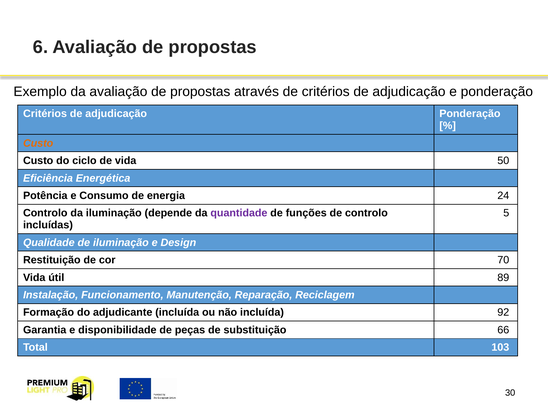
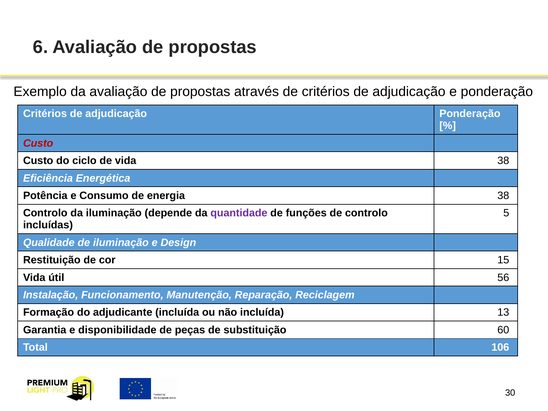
Custo colour: orange -> red (38, 143)
vida 50: 50 -> 38 (503, 161)
energia 24: 24 -> 38 (503, 196)
70: 70 -> 15 (503, 260)
89: 89 -> 56 (503, 278)
92: 92 -> 13 (503, 312)
66: 66 -> 60 (503, 330)
103: 103 -> 106 (500, 347)
